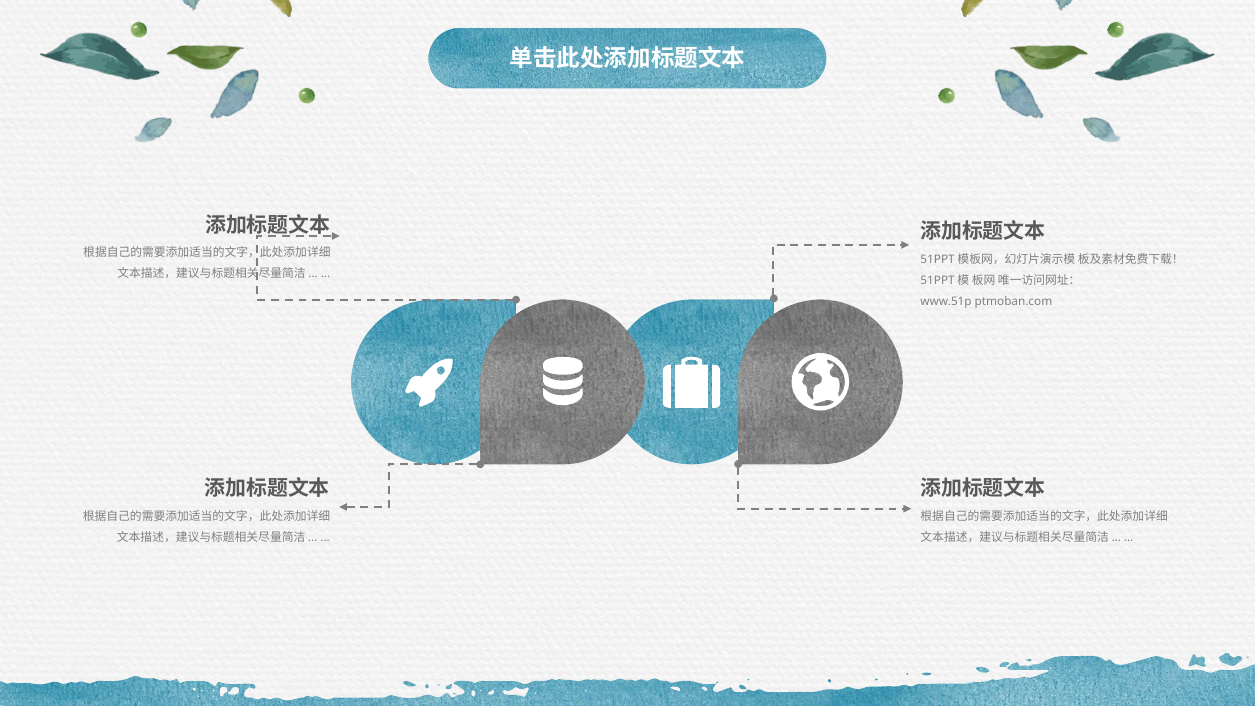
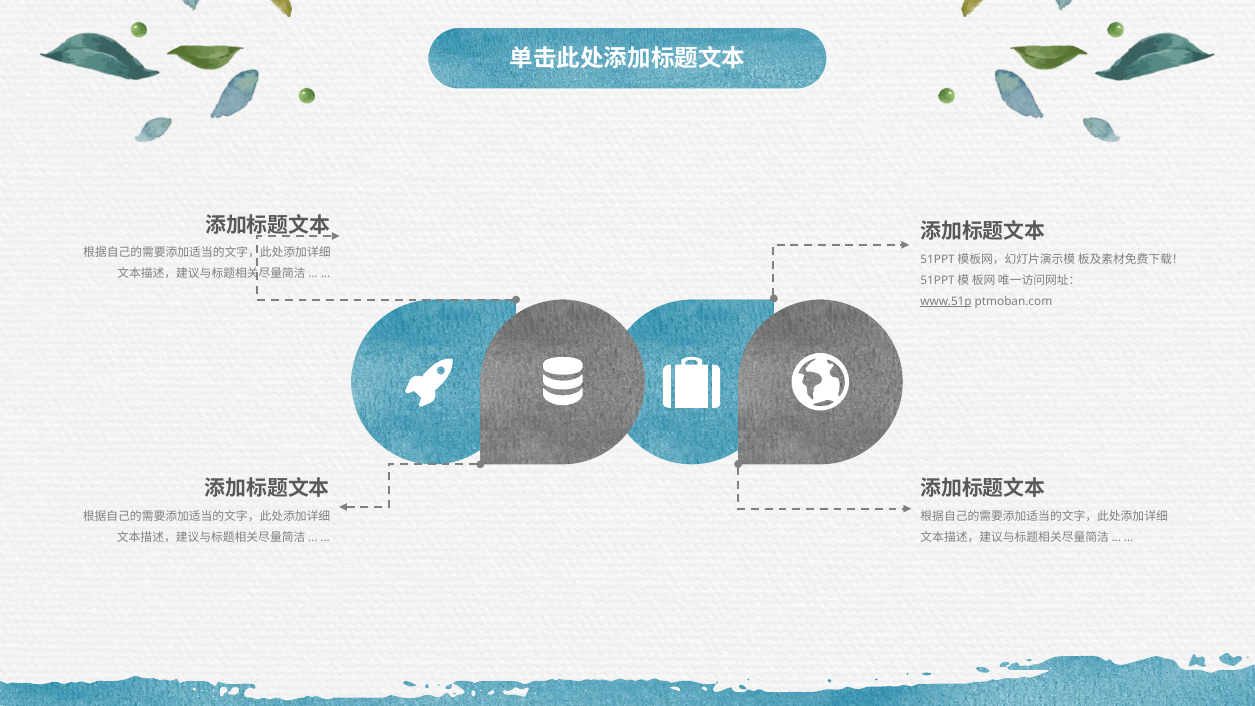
www.51p underline: none -> present (946, 302)
